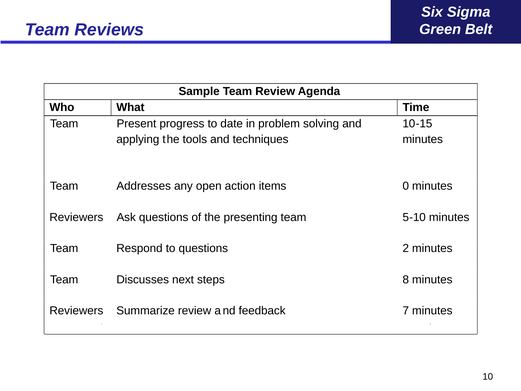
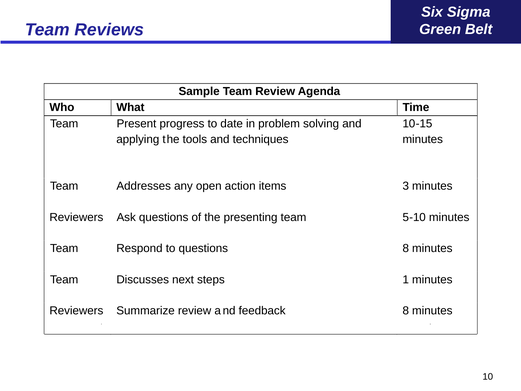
0: 0 -> 3 (406, 186)
questions 2: 2 -> 8 (406, 248)
8: 8 -> 1 (406, 279)
feedback 7: 7 -> 8 (406, 310)
